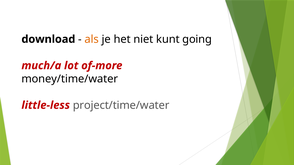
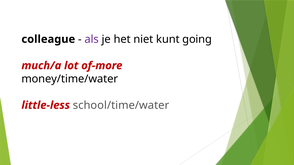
download: download -> colleague (48, 39)
als colour: orange -> purple (92, 39)
project/time/water: project/time/water -> school/time/water (121, 105)
